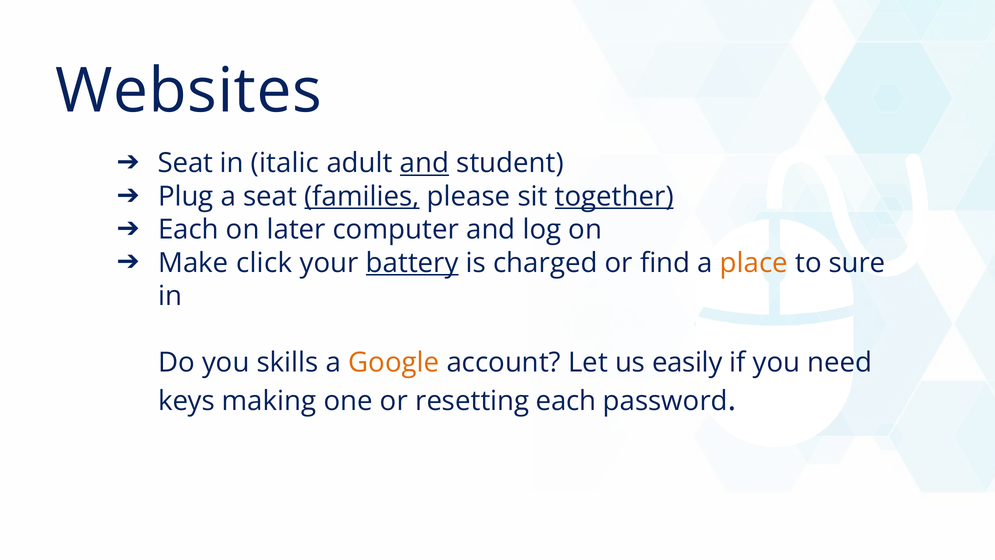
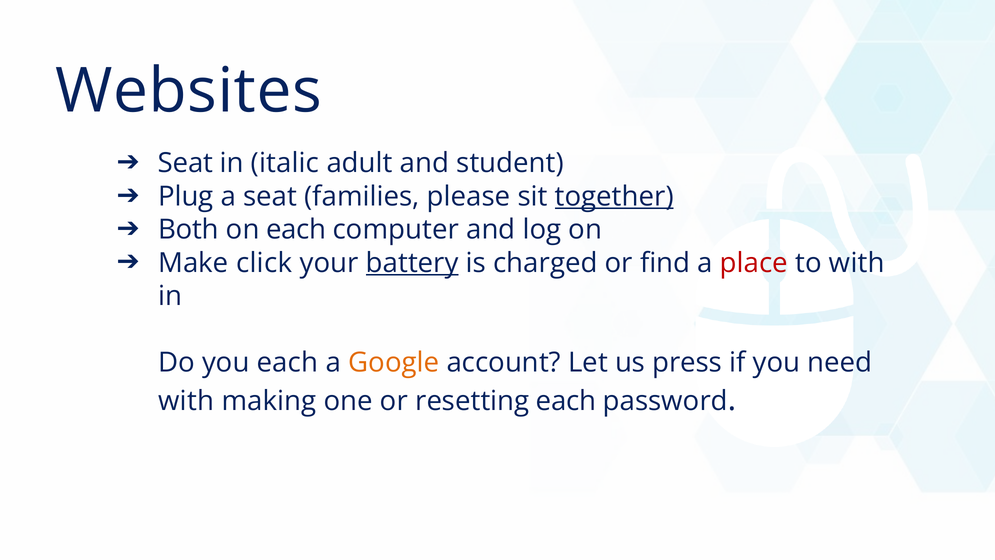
and underline: present -> none (424, 163)
families underline: present -> none (362, 196)
Each: Each -> Both (189, 230)
on later: later -> each (296, 230)
place colour: orange -> red (754, 263)
to sure: sure -> with (857, 263)
you skills: skills -> each (288, 362)
easily: easily -> press (687, 362)
keys: keys -> with (186, 401)
